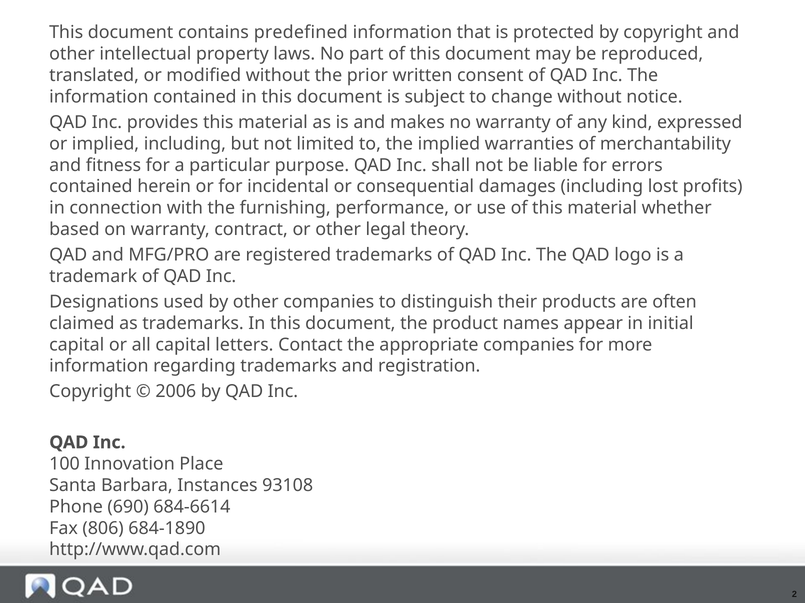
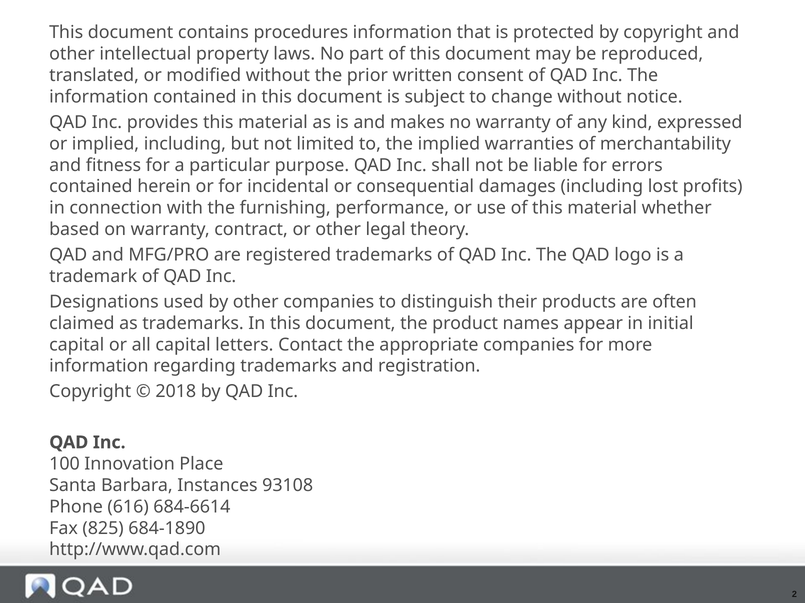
predefined: predefined -> procedures (301, 33)
2006: 2006 -> 2018 (176, 392)
690: 690 -> 616 (128, 507)
806: 806 -> 825 (103, 529)
